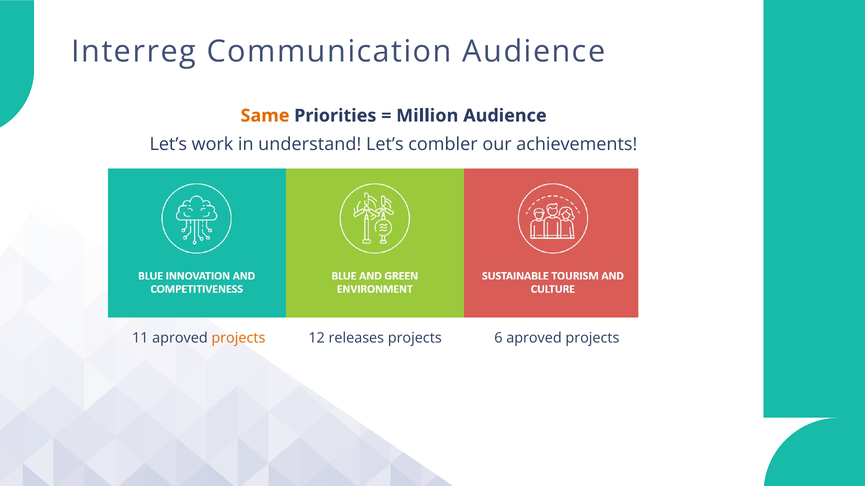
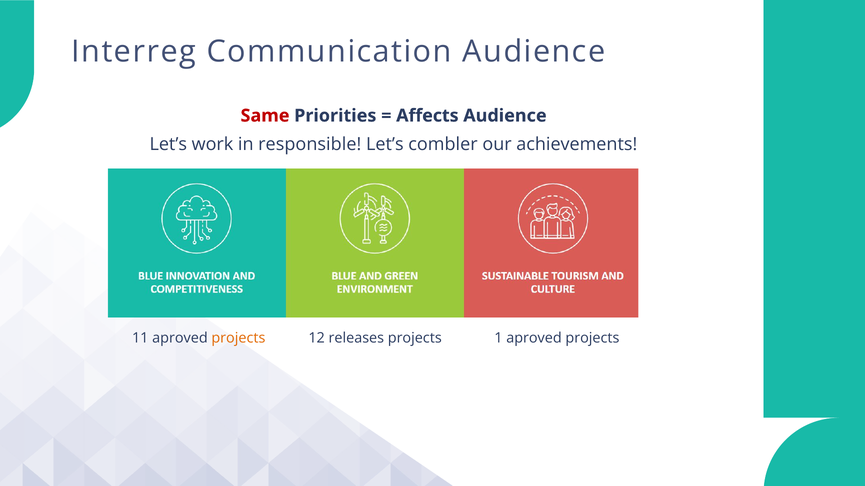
Same colour: orange -> red (265, 116)
Million: Million -> Affects (427, 116)
understand: understand -> responsible (310, 144)
6: 6 -> 1 (498, 338)
